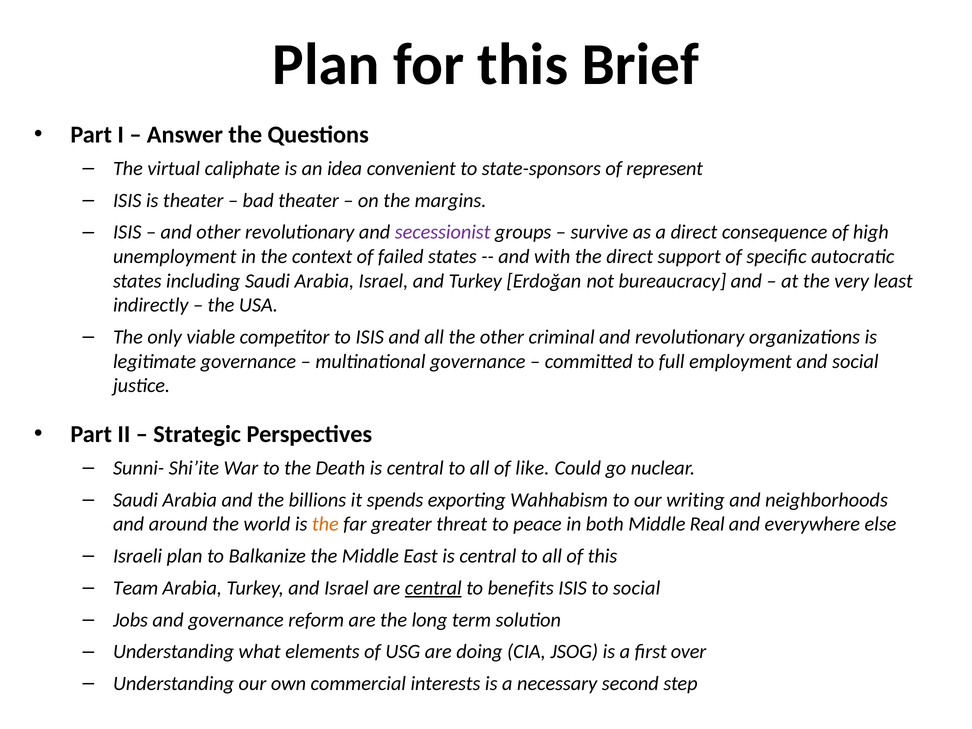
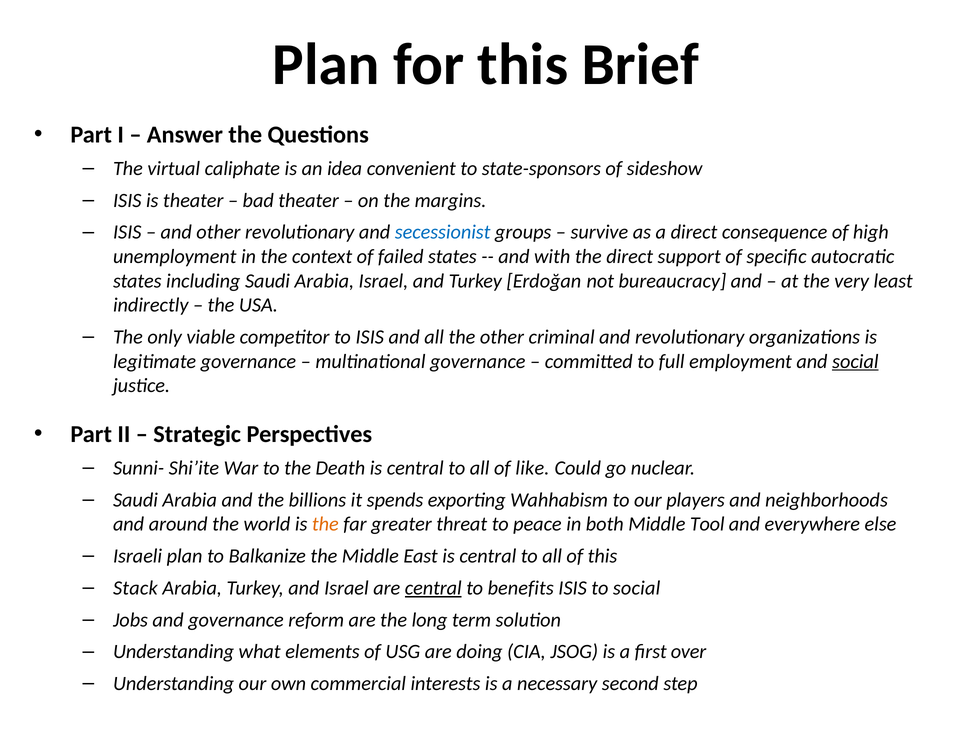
represent: represent -> sideshow (665, 169)
secessionist colour: purple -> blue (443, 232)
social underline: none -> present (855, 361)
writing: writing -> players (696, 500)
Real: Real -> Tool (707, 524)
Team: Team -> Stack (135, 588)
